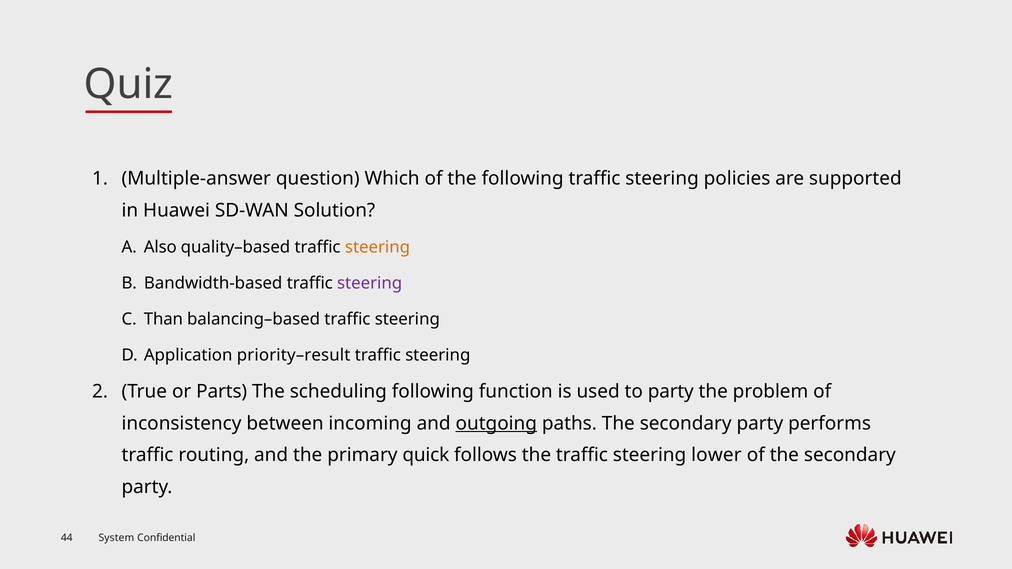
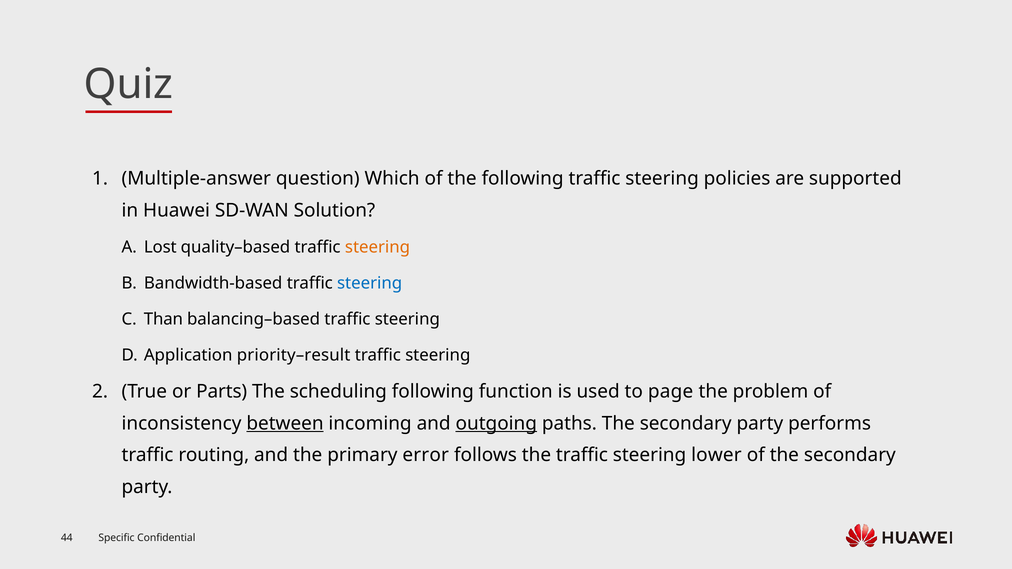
Also: Also -> Lost (160, 248)
steering colour: purple -> blue (370, 283)
to party: party -> page (671, 392)
between underline: none -> present (285, 423)
quick: quick -> error (426, 455)
System: System -> Specific (116, 538)
